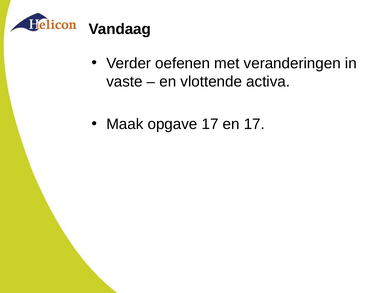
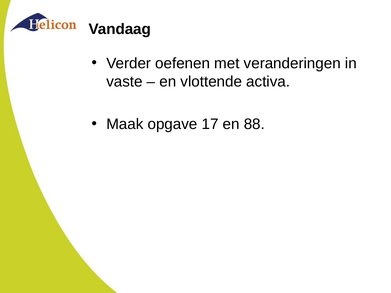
en 17: 17 -> 88 (254, 124)
